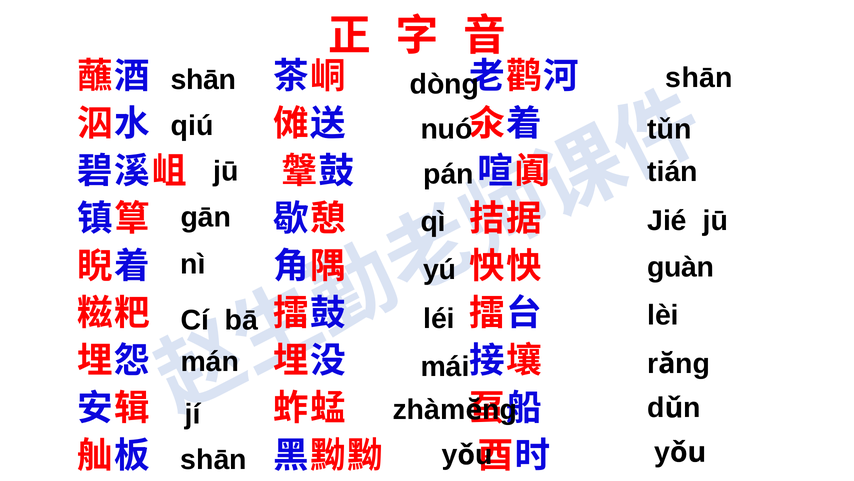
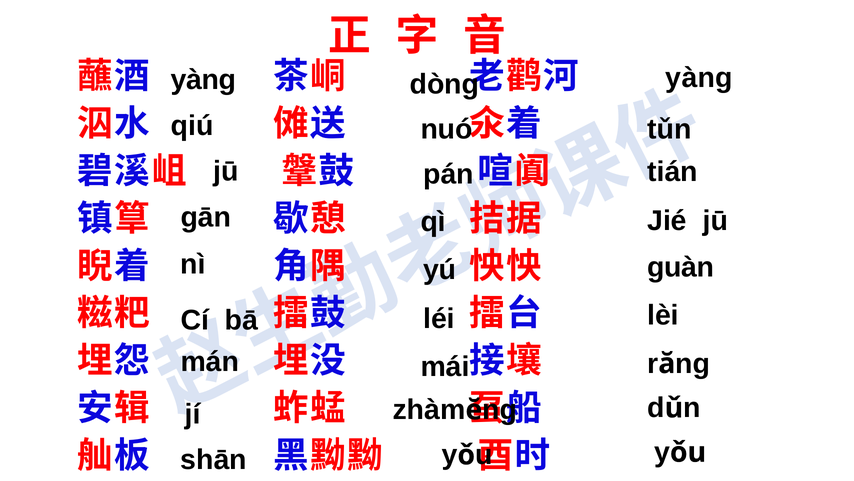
shān: shān -> yàng (203, 80)
dòng shān: shān -> yàng (699, 78)
